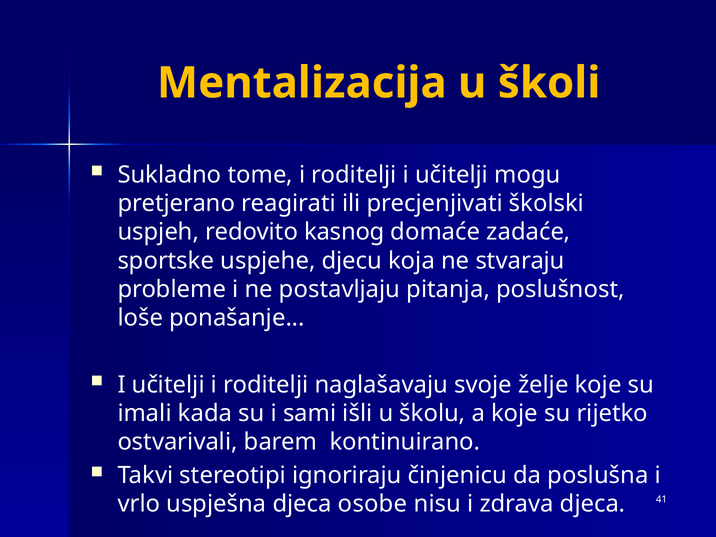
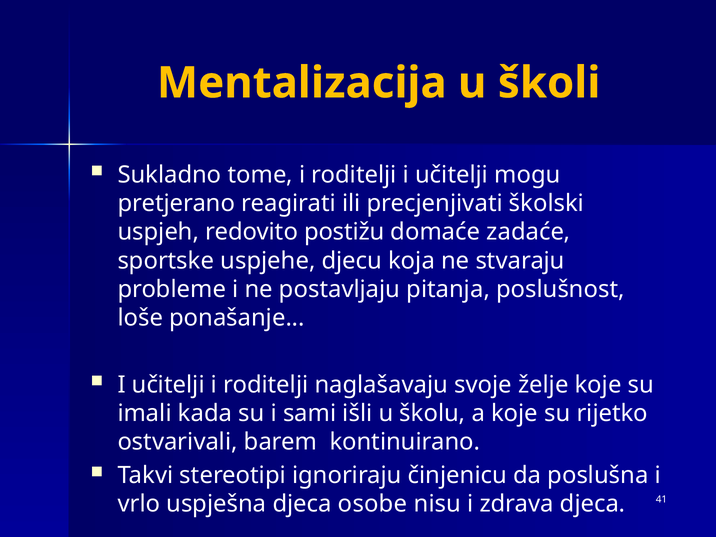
kasnog: kasnog -> postižu (344, 232)
